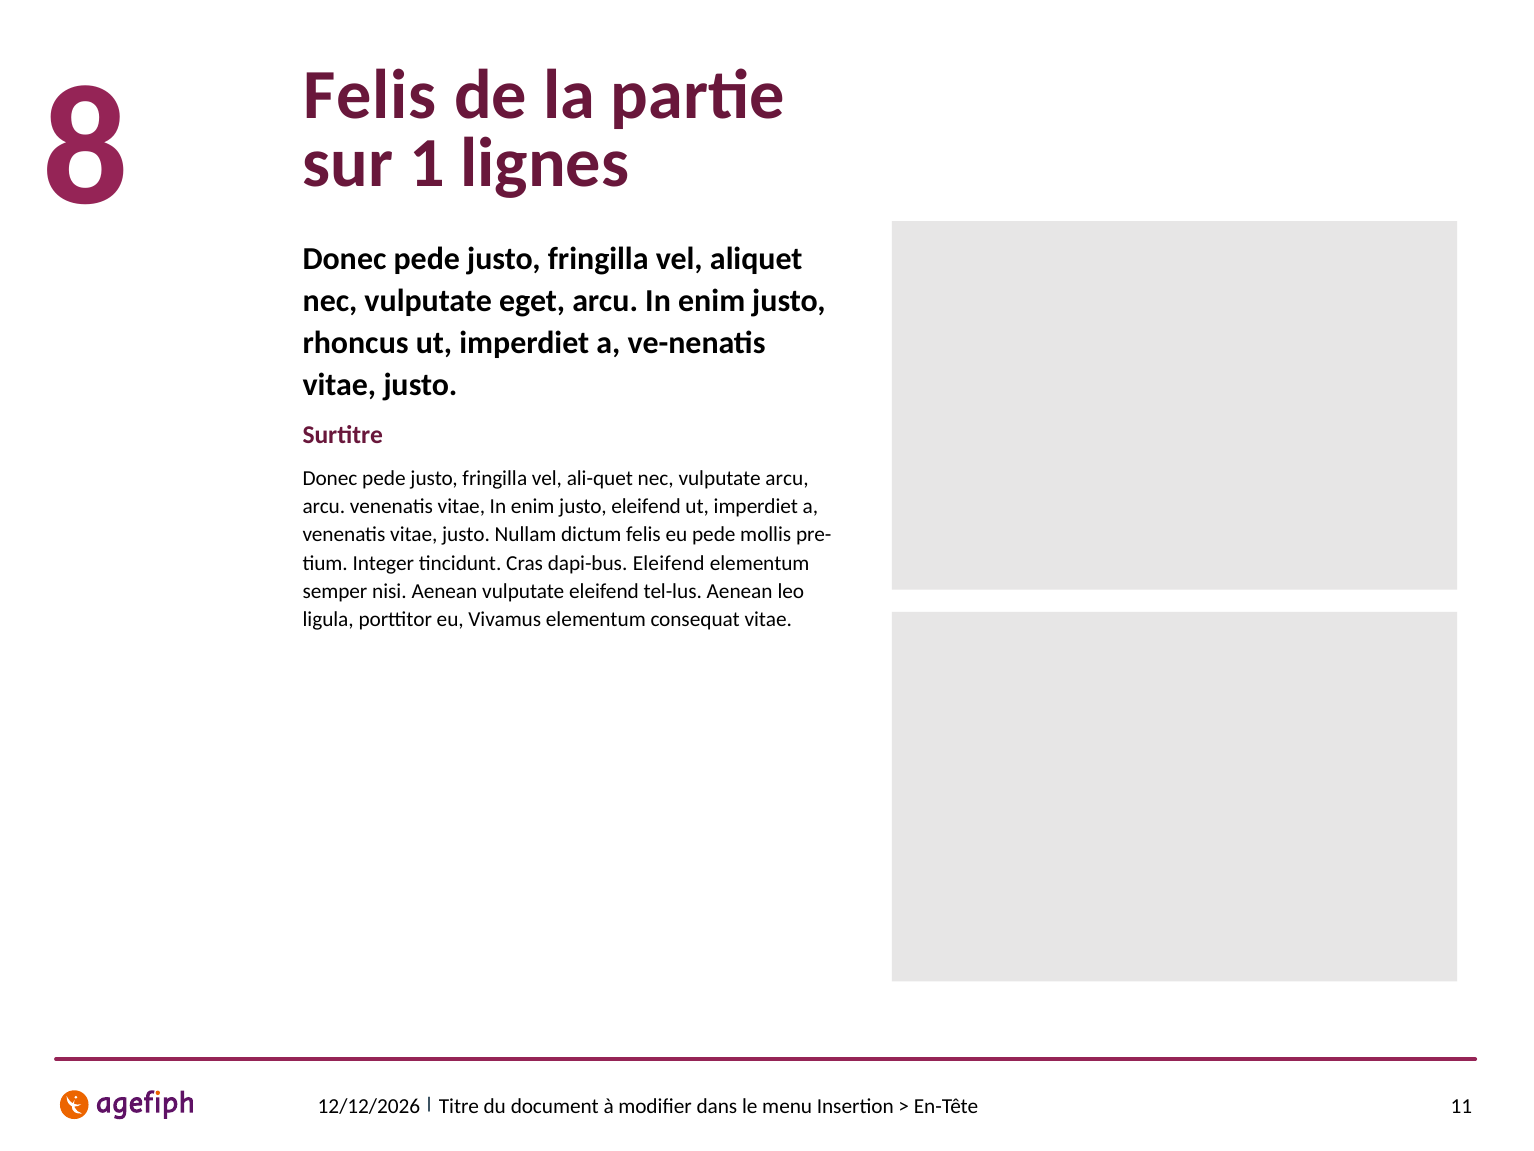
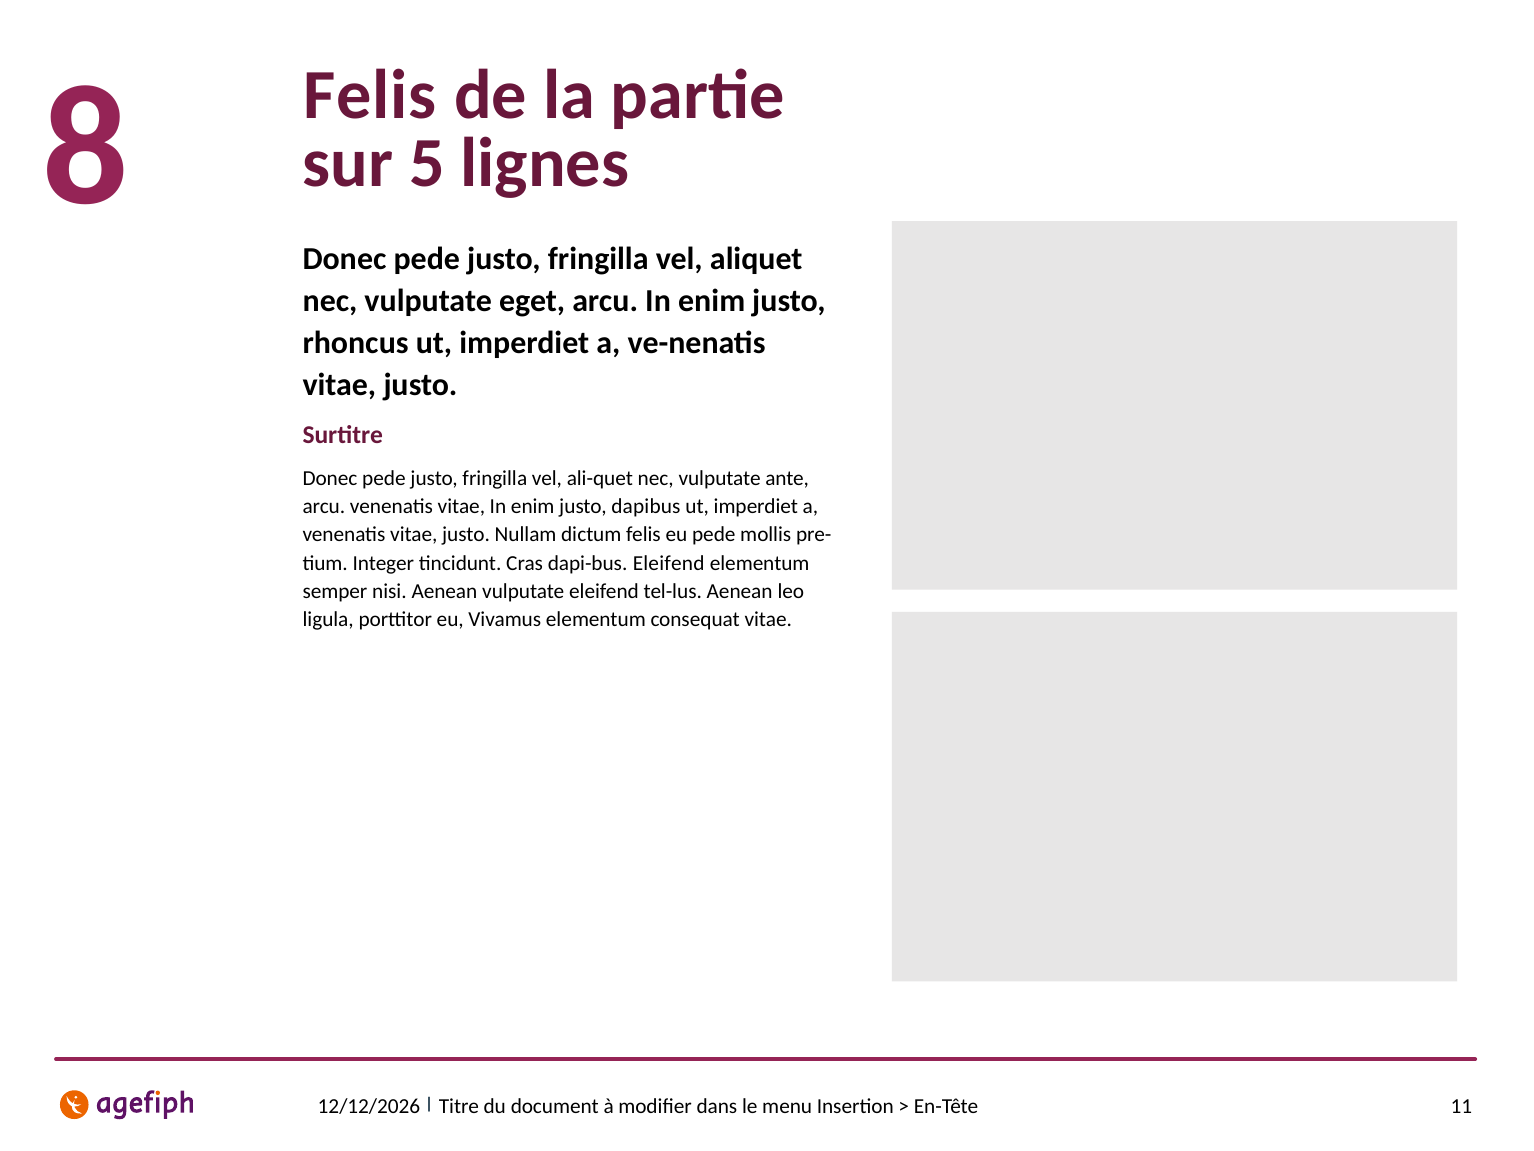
1: 1 -> 5 (427, 163)
vulputate arcu: arcu -> ante (787, 478)
justo eleifend: eleifend -> dapibus (646, 506)
